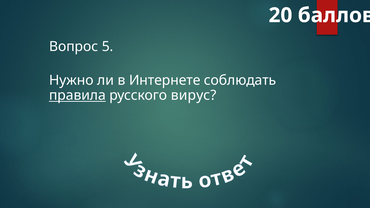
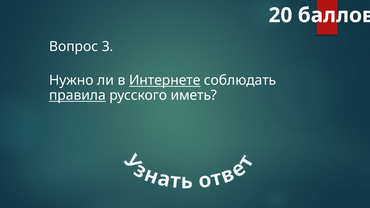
5: 5 -> 3 (108, 47)
Интернете underline: none -> present (165, 80)
вирус: вирус -> иметь (194, 95)
